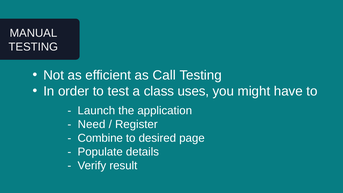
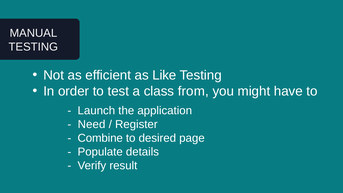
Call: Call -> Like (164, 75)
uses: uses -> from (193, 91)
